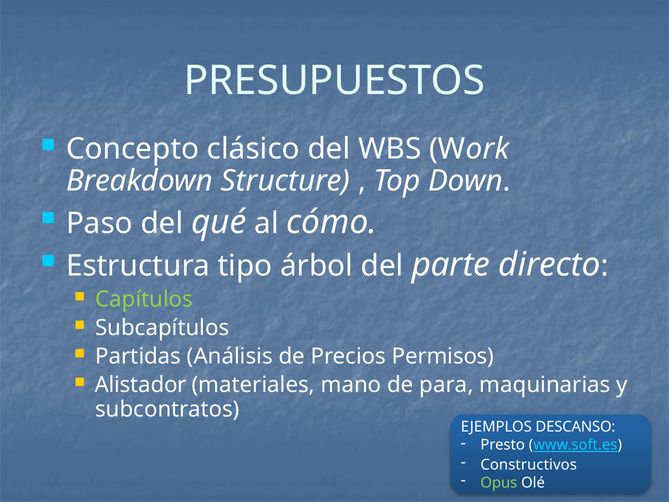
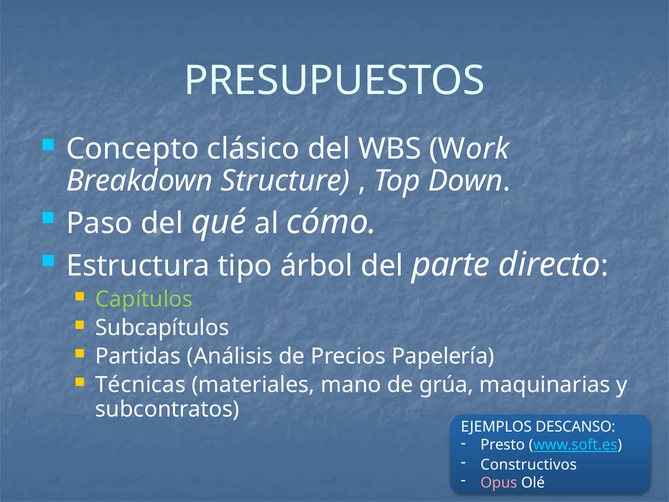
Permisos: Permisos -> Papelería (443, 356)
Alistador: Alistador -> Técnicas (141, 385)
para: para -> grúa (447, 385)
Opus colour: light green -> pink (499, 483)
